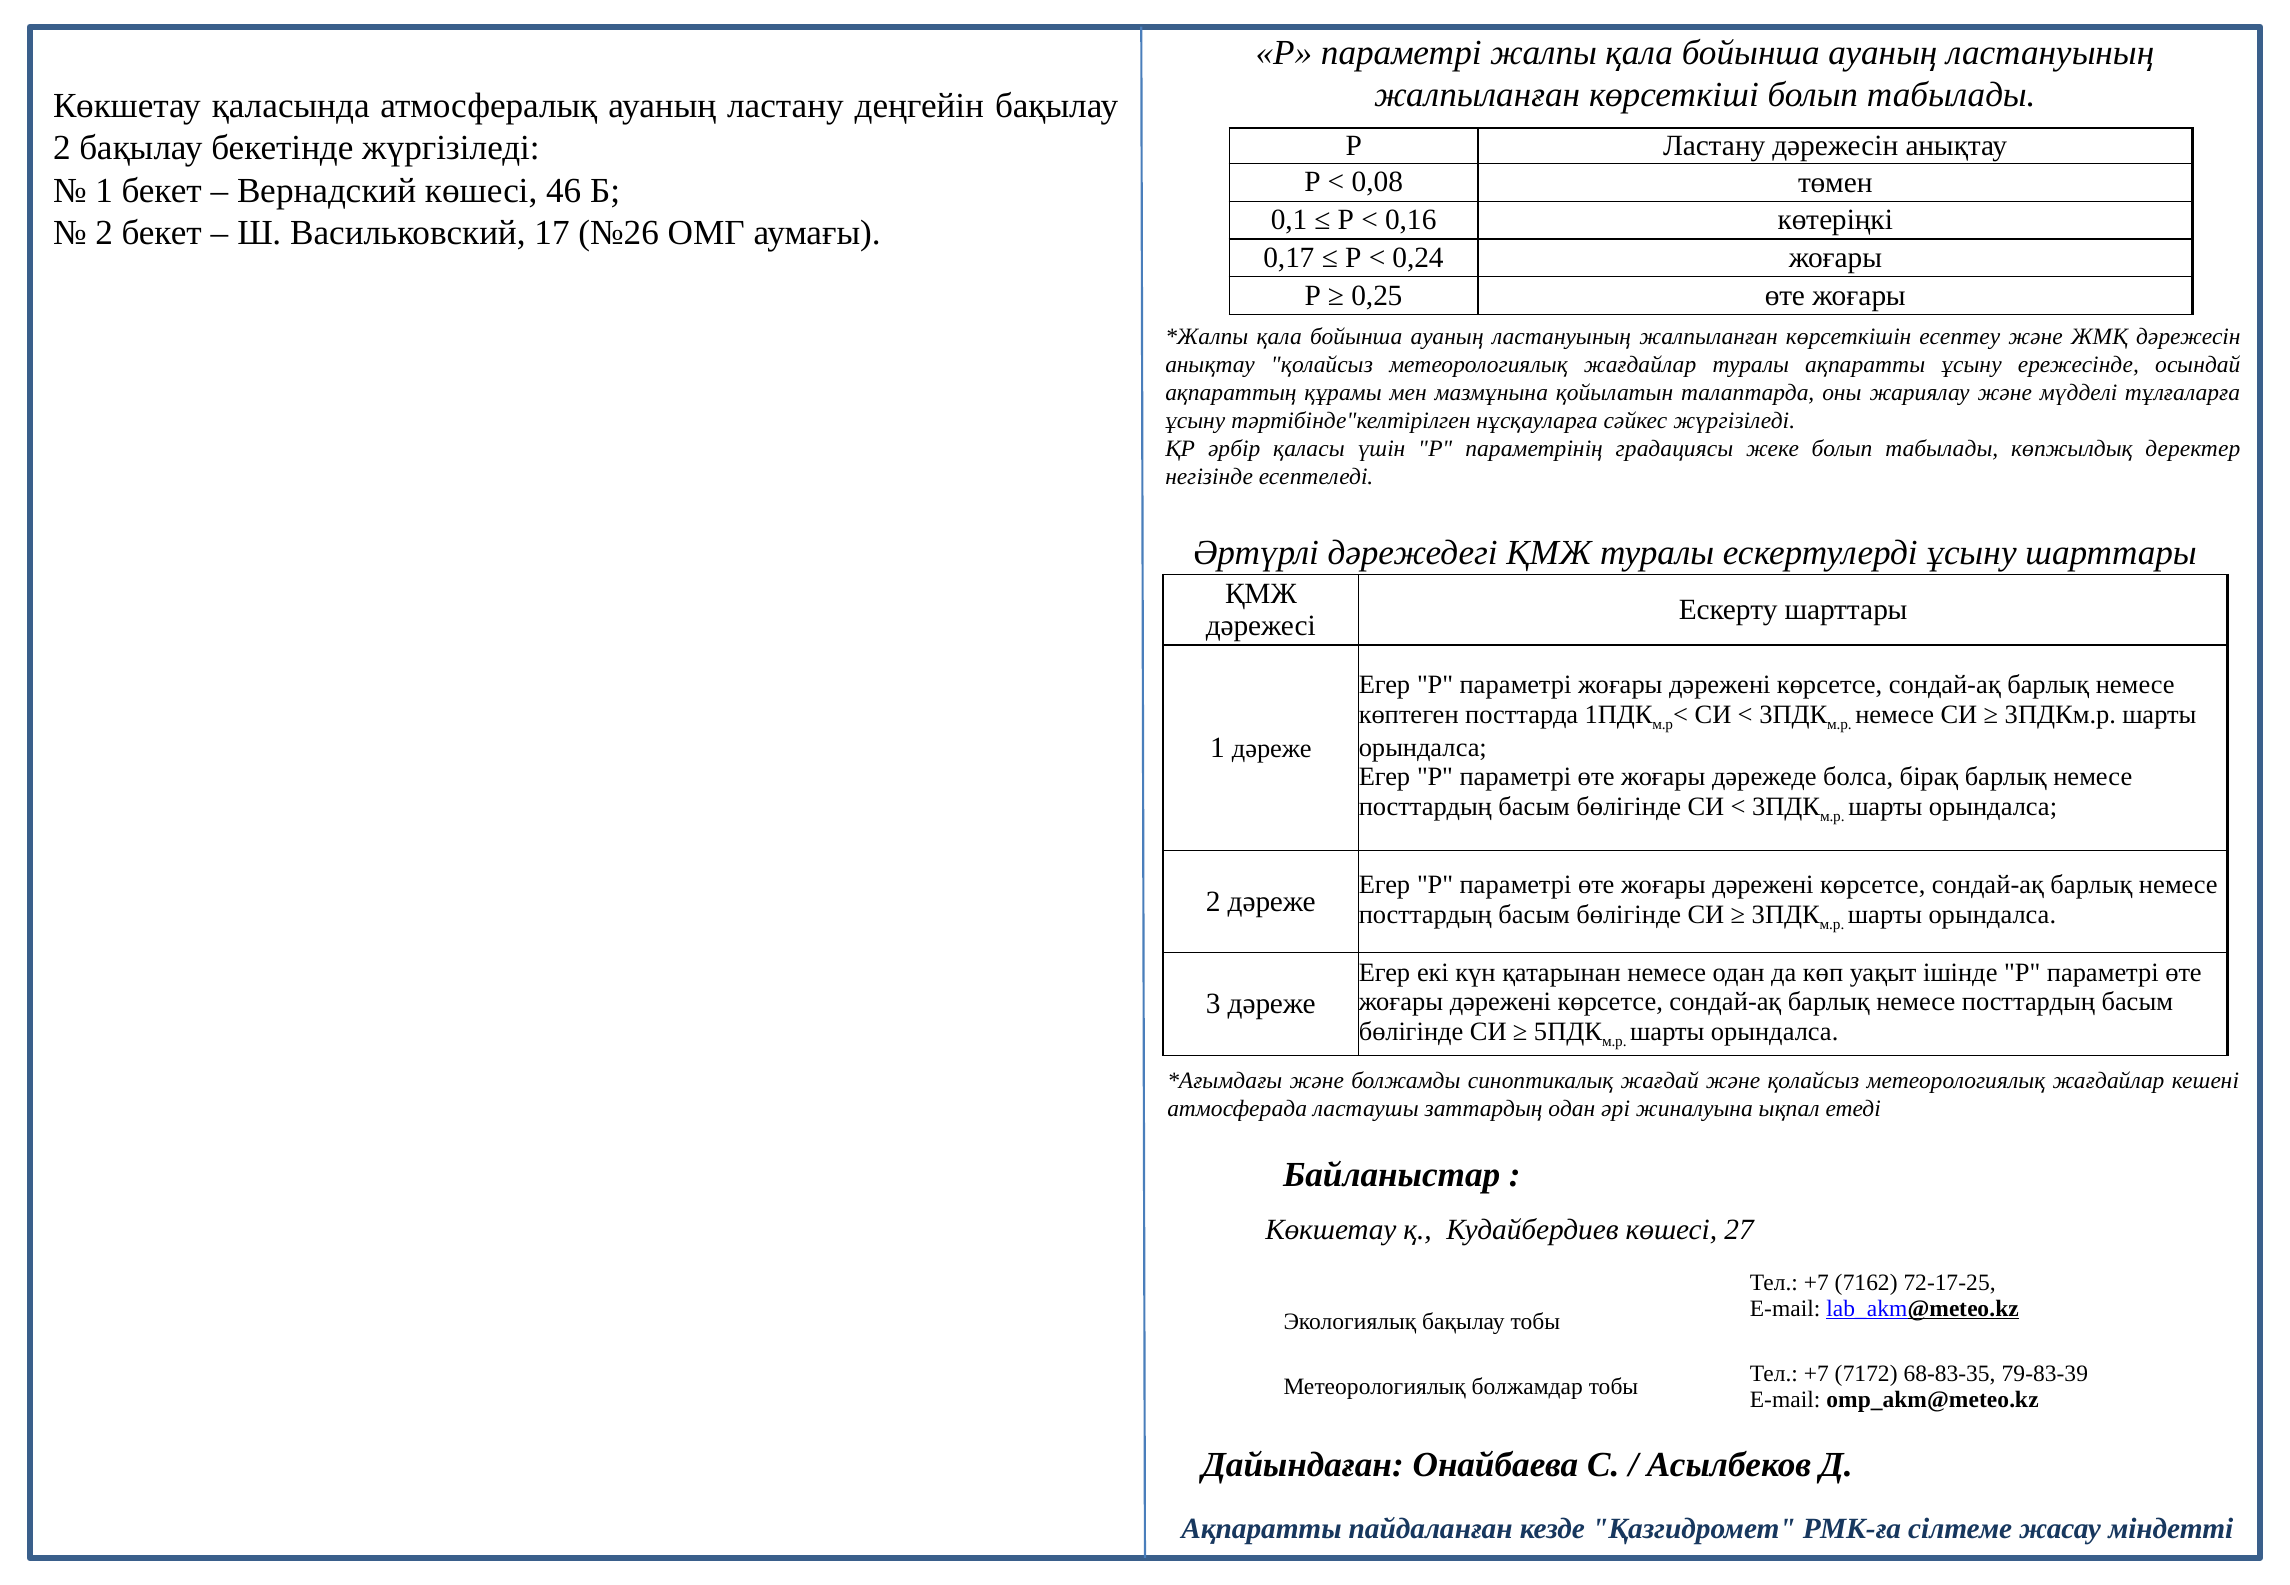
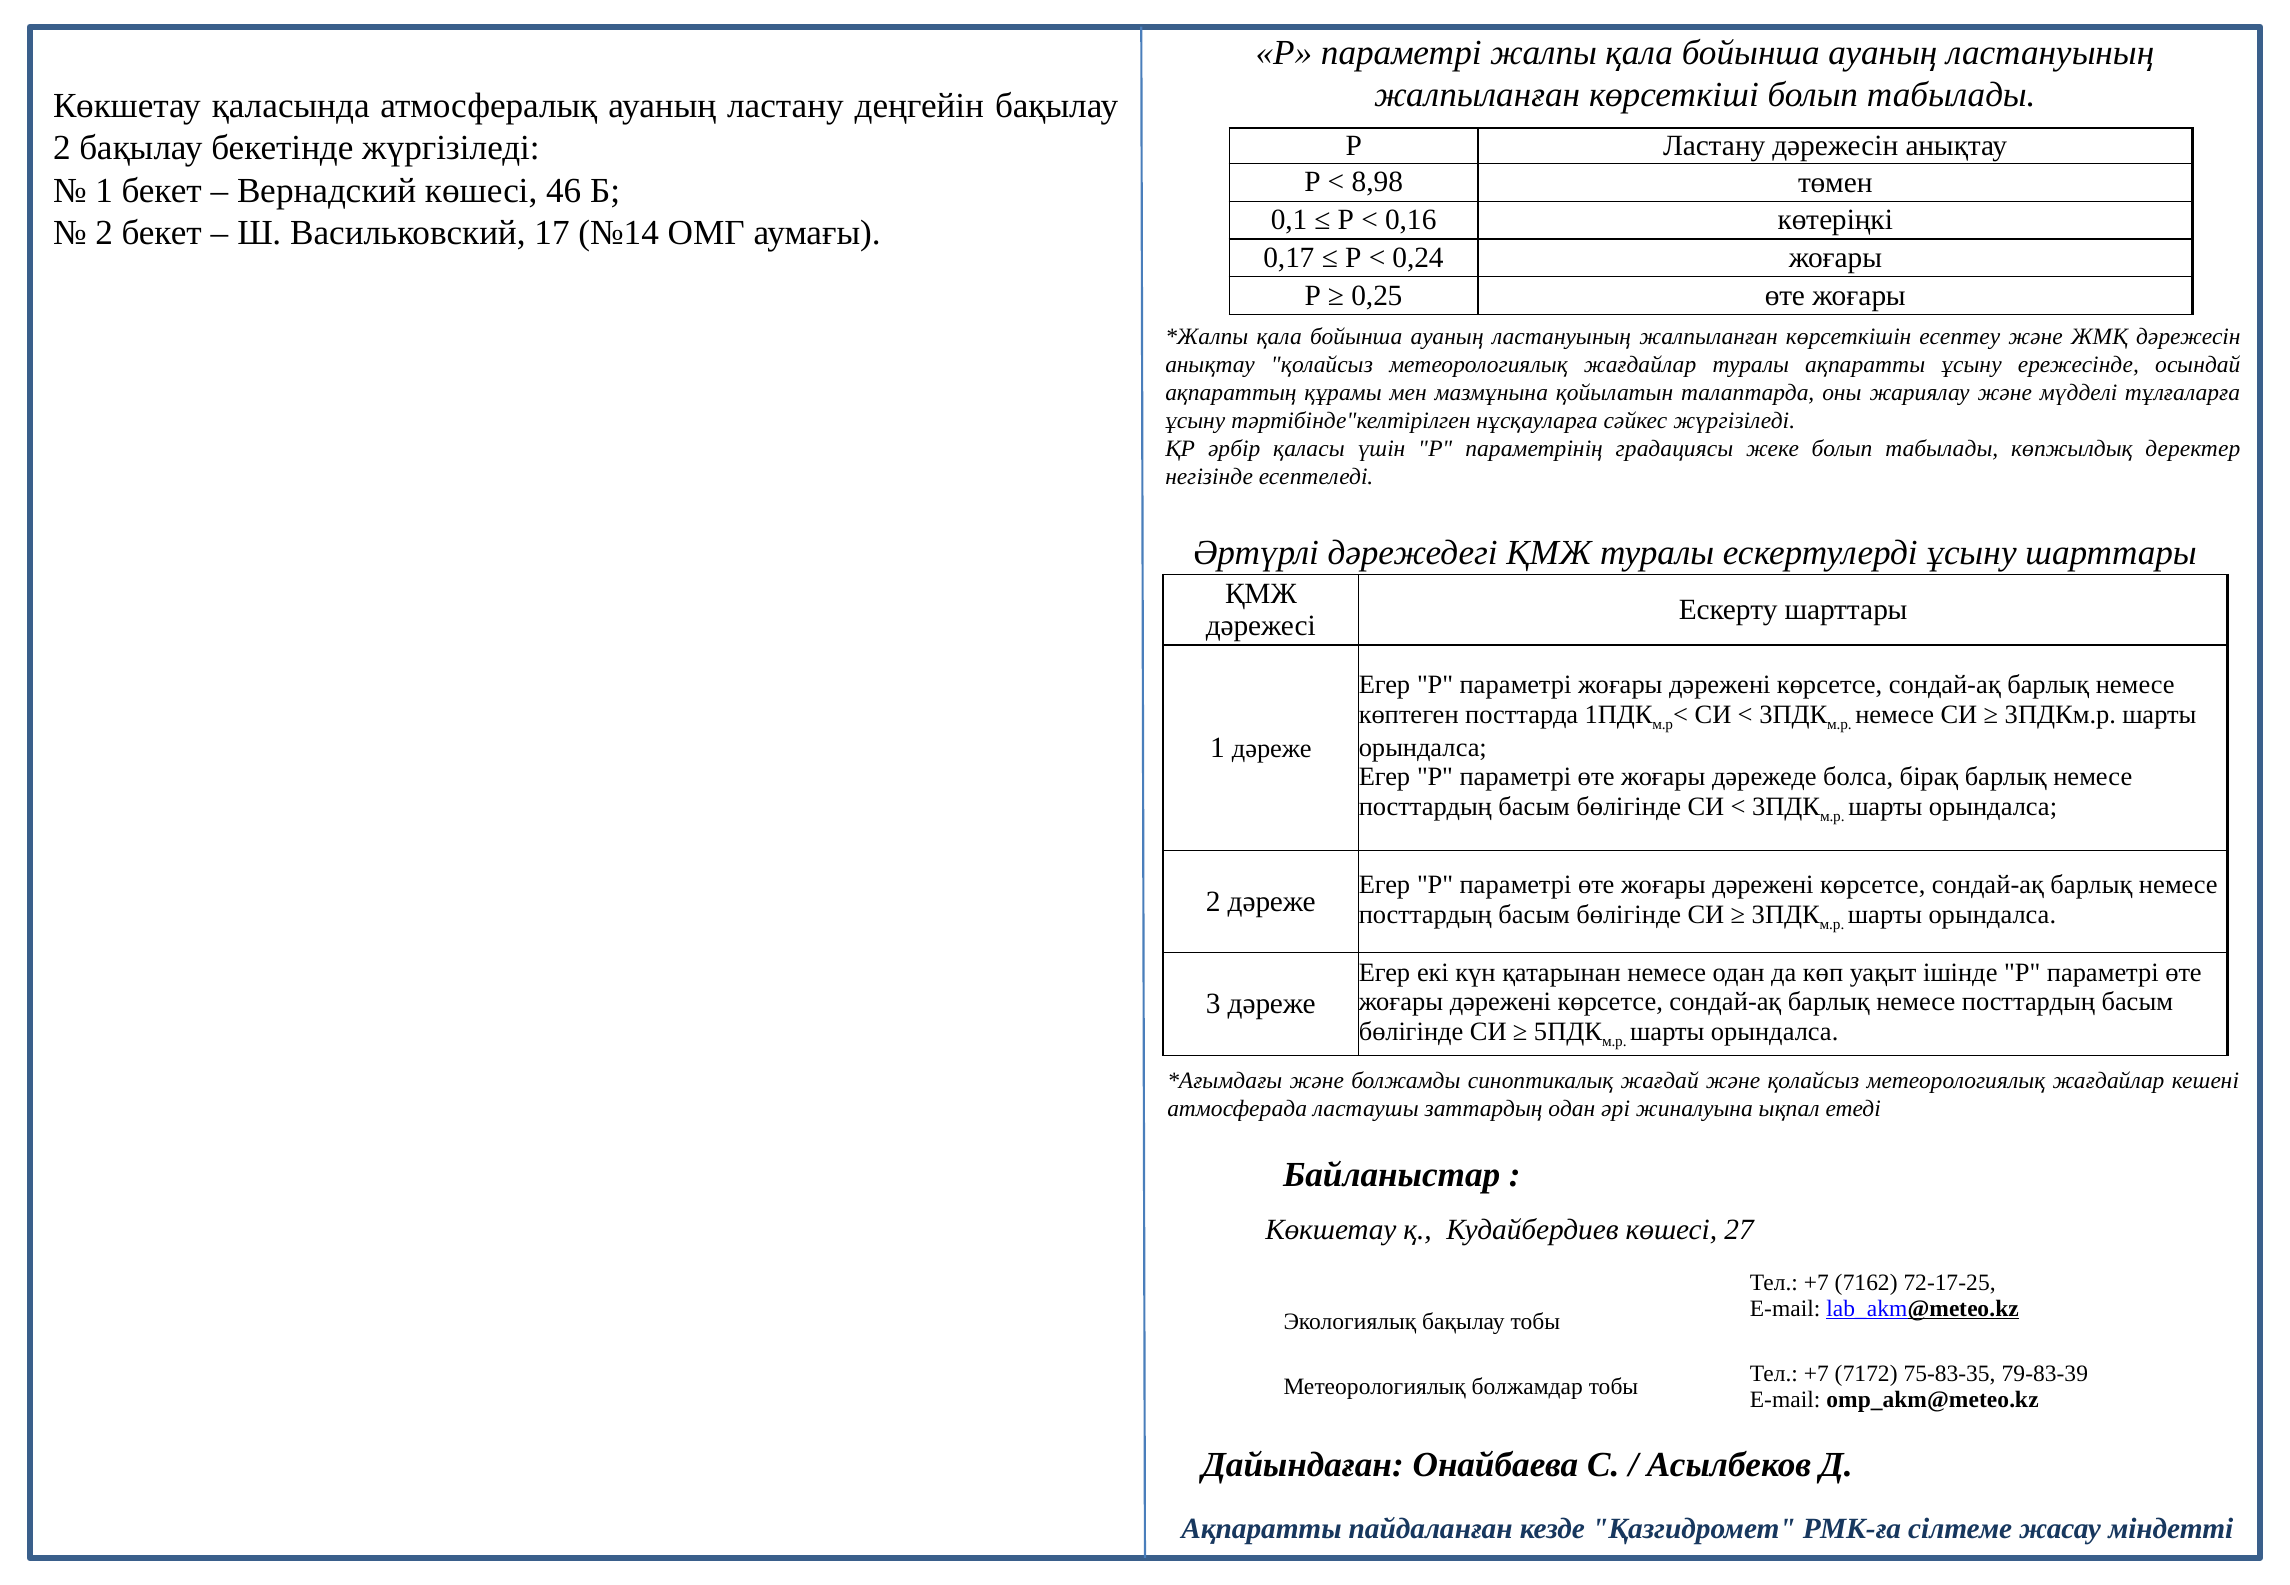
0,08: 0,08 -> 8,98 (1377, 182)
№26: №26 -> №14 (619, 233)
68-83-35: 68-83-35 -> 75-83-35 (1950, 1374)
